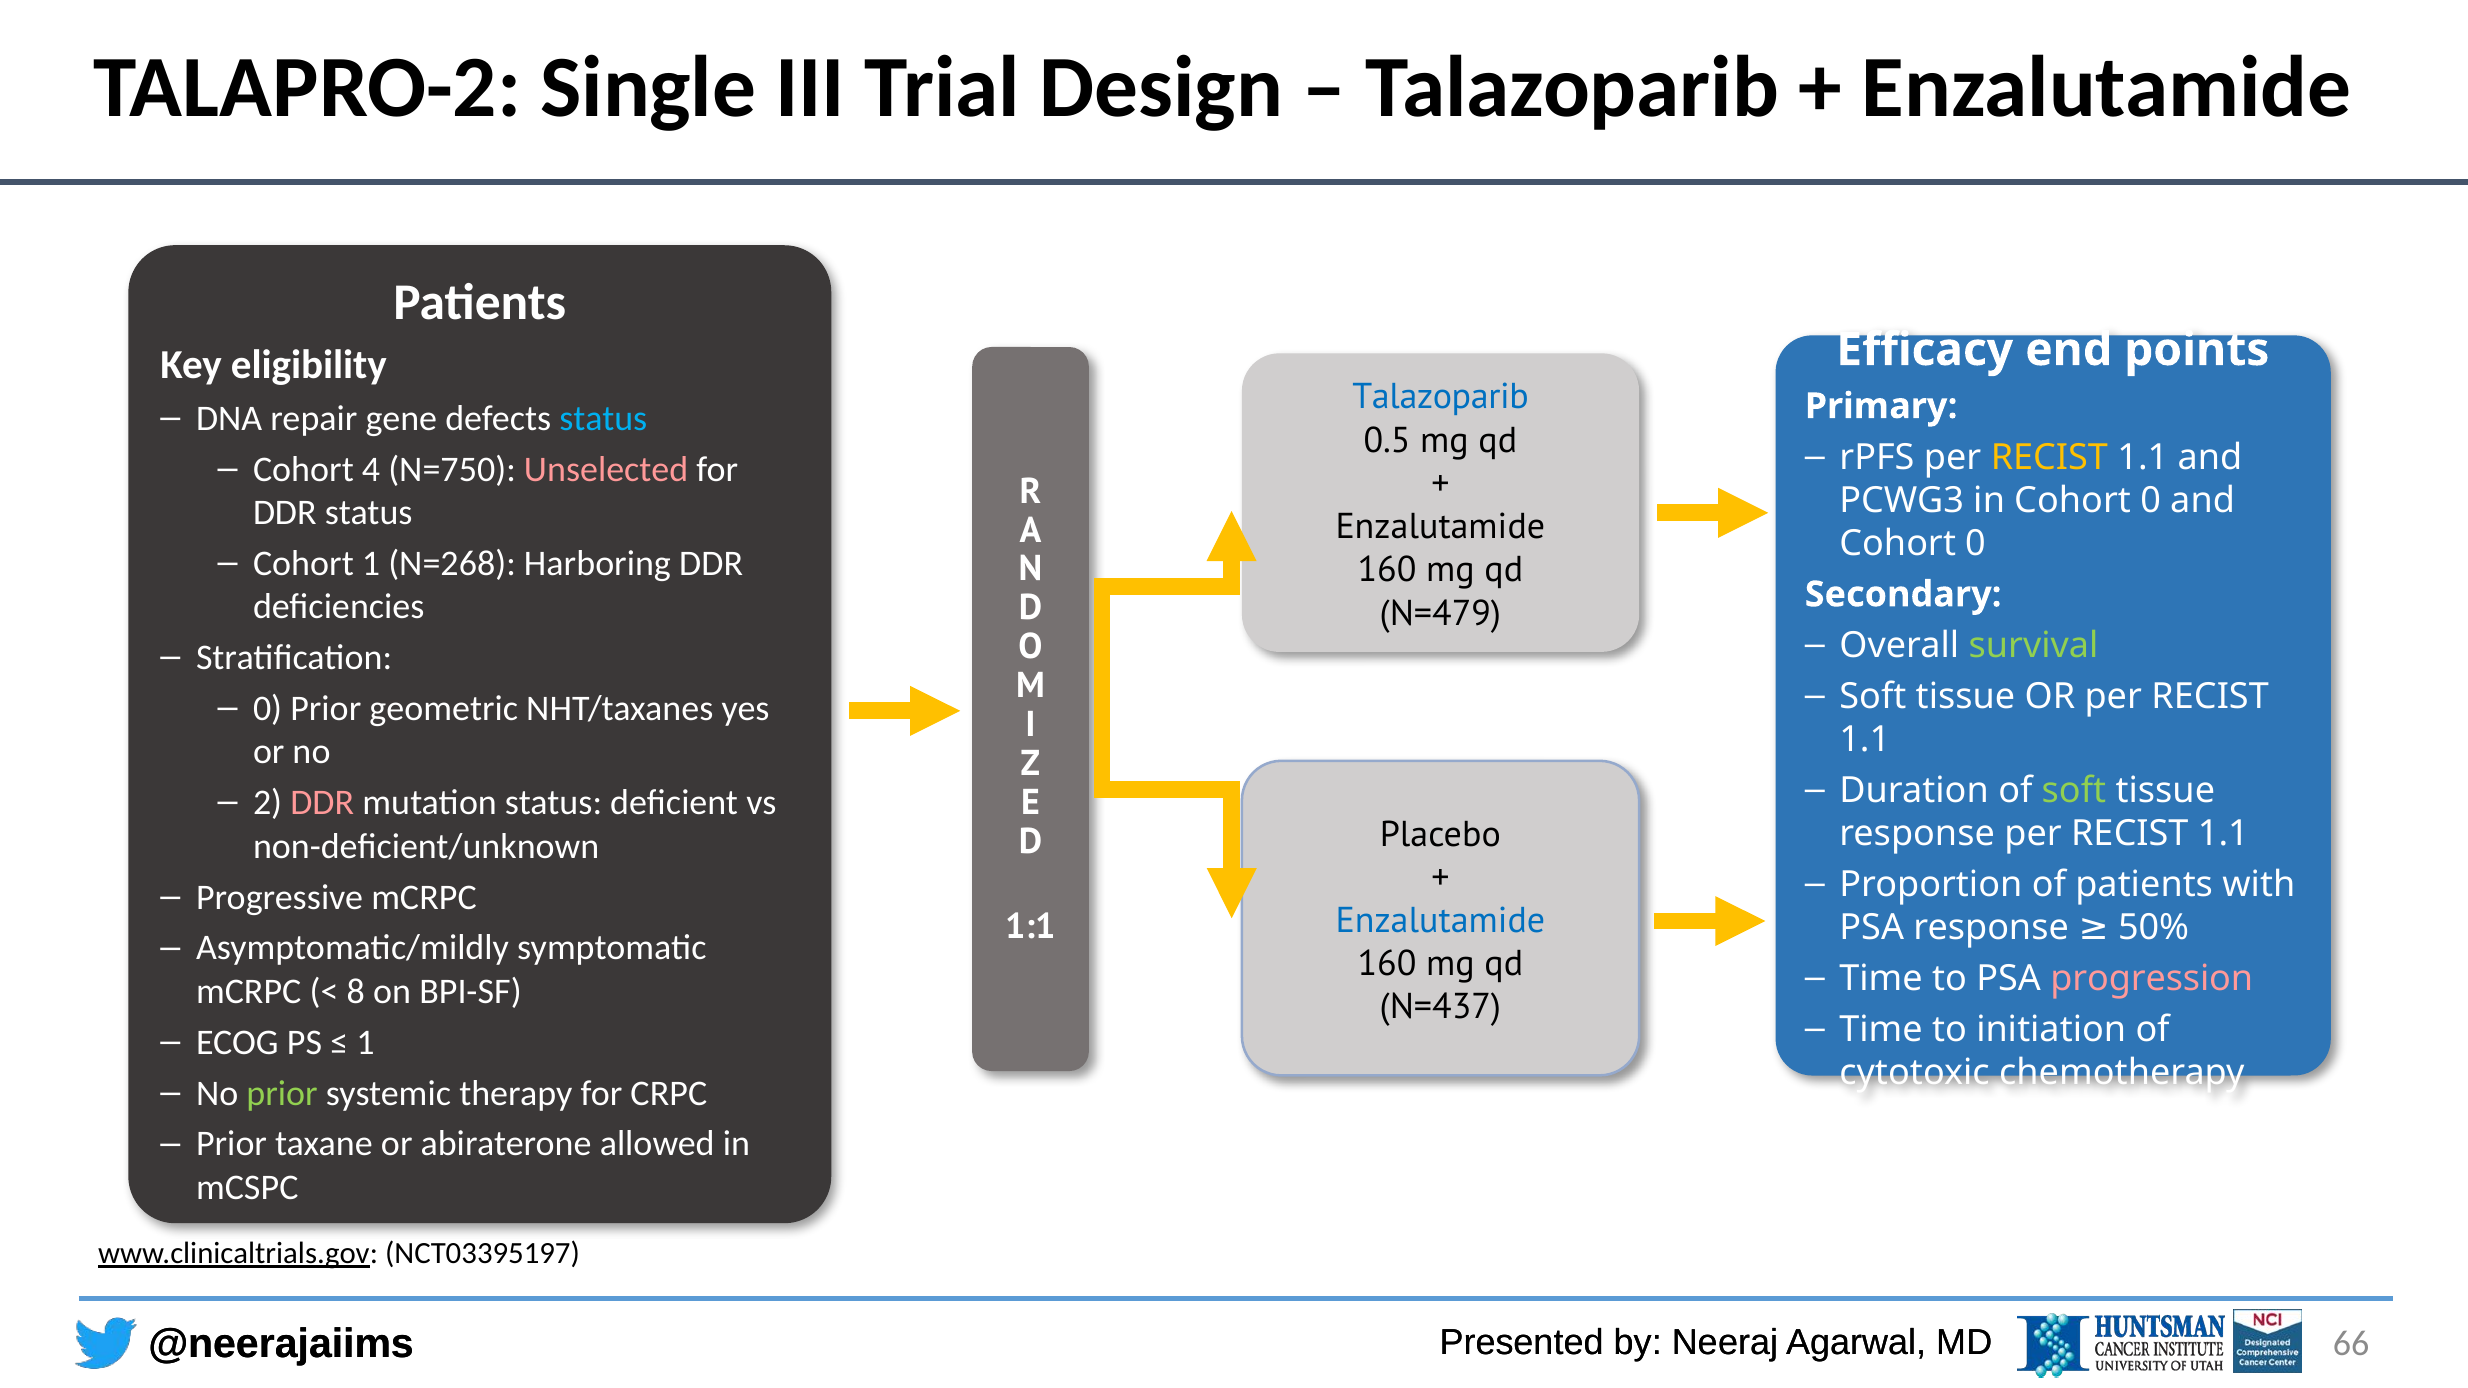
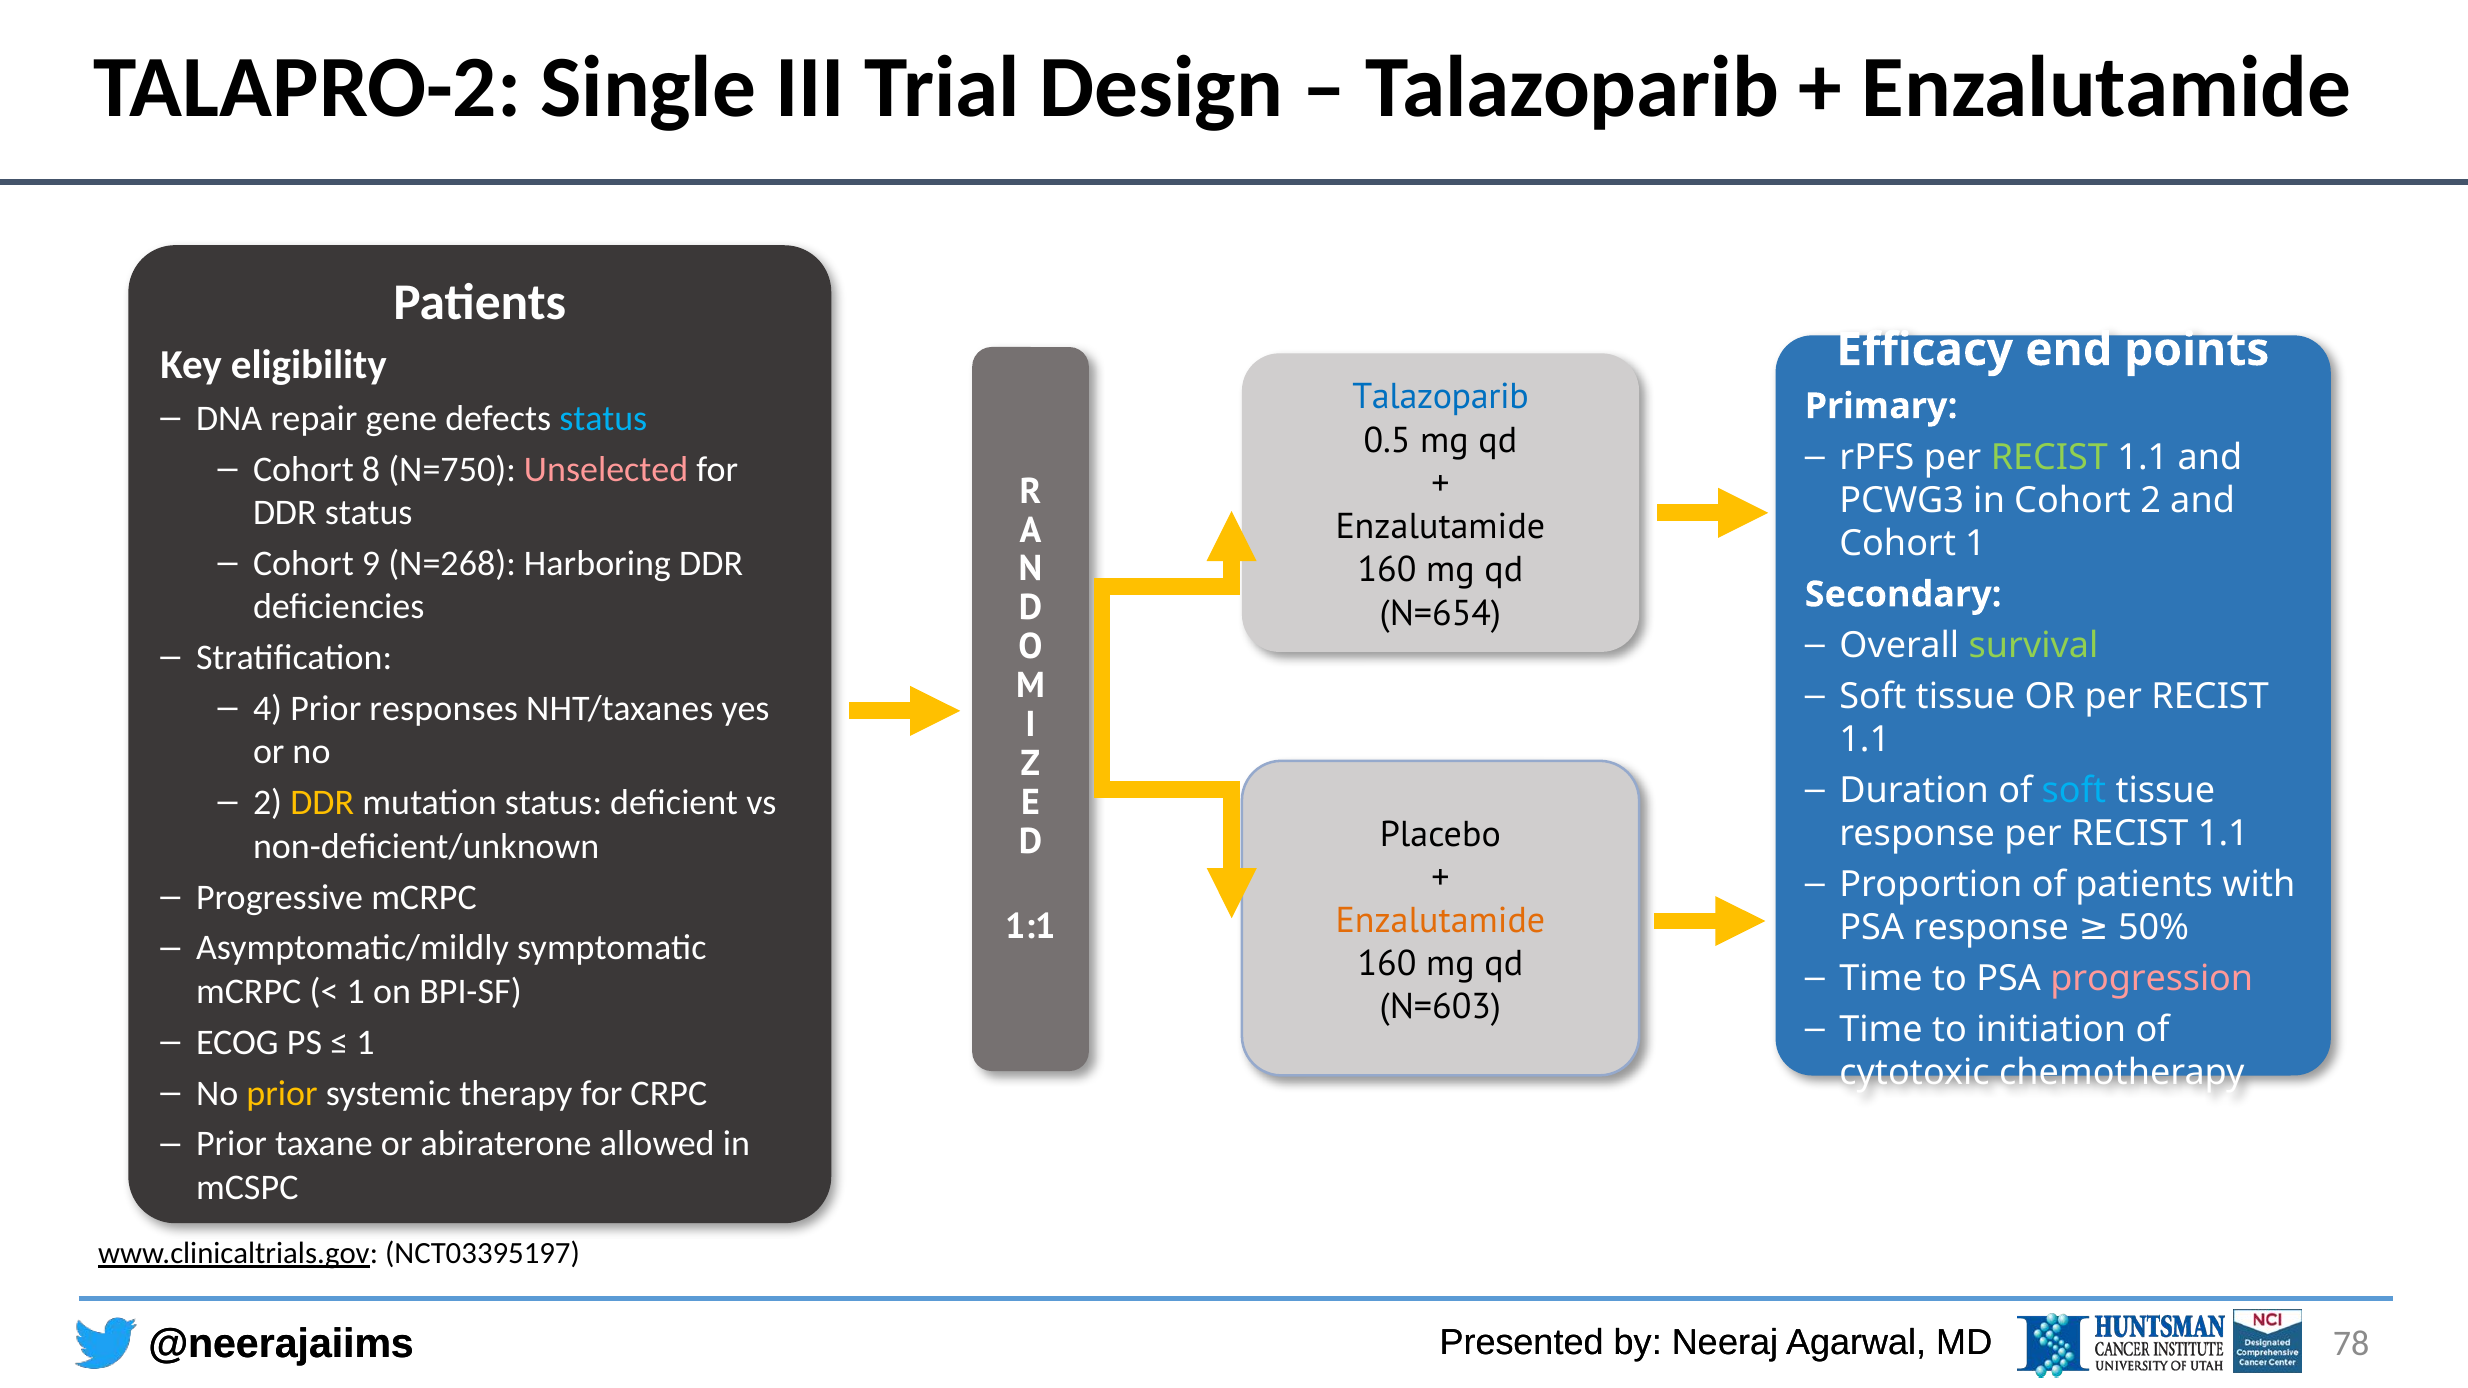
RECIST colour: yellow -> light green (2049, 457)
4: 4 -> 8 (371, 470)
in Cohort 0: 0 -> 2 (2151, 500)
0: 0 -> 1 (1976, 544)
Cohort 1: 1 -> 9 (371, 564)
N=479: N=479 -> N=654 (1440, 613)
0: 0 -> 4 (268, 709)
geometric: geometric -> responses (444, 709)
soft colour: light green -> light blue (2074, 791)
DDR colour: pink -> yellow (322, 803)
Enzalutamide colour: blue -> orange (1440, 921)
8: 8 -> 1 (356, 991)
N=437: N=437 -> N=603 (1440, 1007)
prior colour: light green -> yellow (282, 1093)
66: 66 -> 78 (2351, 1344)
